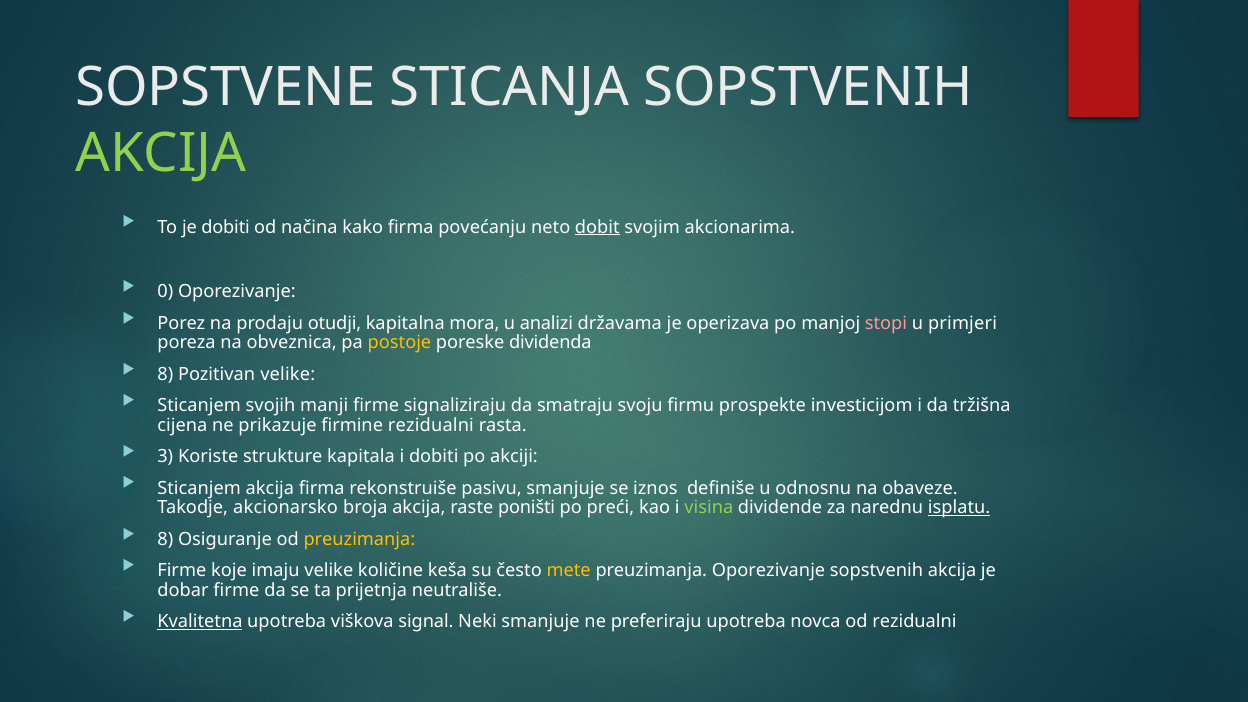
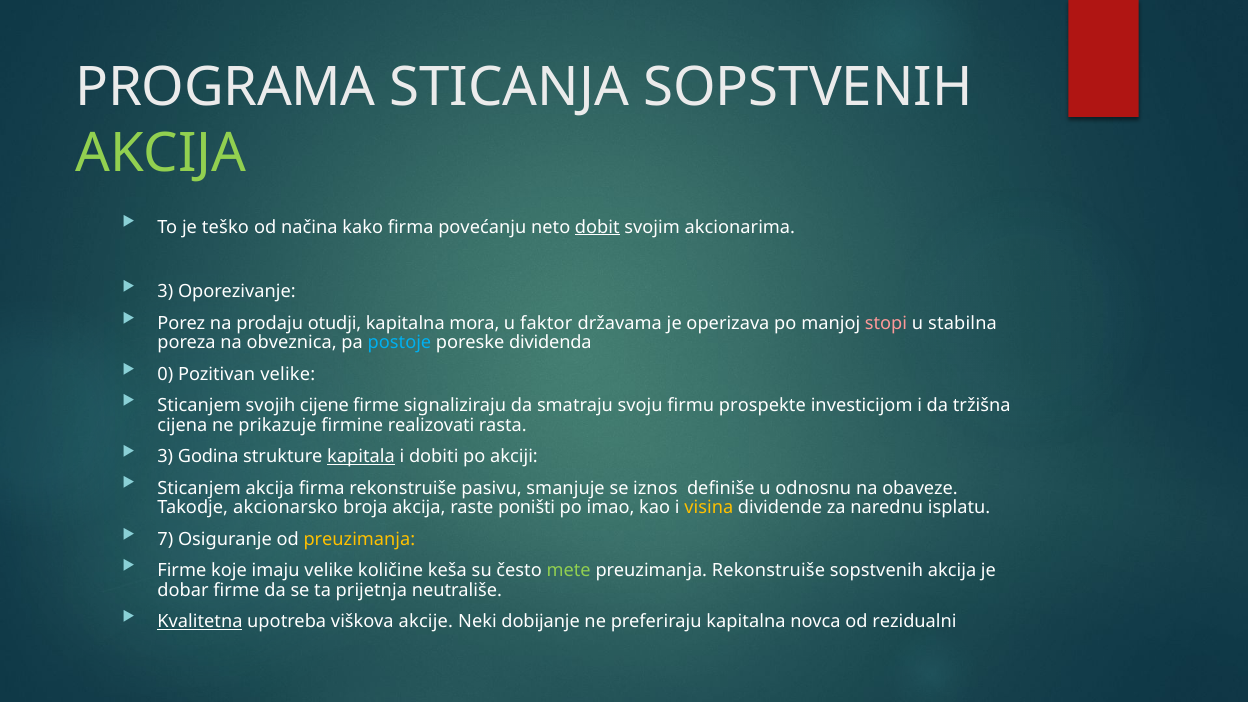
SOPSTVENE: SOPSTVENE -> PROGRAMA (226, 88)
je dobiti: dobiti -> teško (225, 227)
0: 0 -> 3 (165, 292)
analizi: analizi -> faktor (546, 323)
primjeri: primjeri -> stabilna (963, 323)
postoje colour: yellow -> light blue (399, 343)
8: 8 -> 0 (165, 374)
manji: manji -> cijene (324, 406)
firmine rezidualni: rezidualni -> realizovati (431, 425)
Koriste: Koriste -> Godina (208, 457)
kapitala underline: none -> present (361, 457)
preći: preći -> imao (611, 508)
visina colour: light green -> yellow (709, 508)
isplatu underline: present -> none (959, 508)
8: 8 -> 7 (165, 539)
mete colour: yellow -> light green (569, 570)
preuzimanja Oporezivanje: Oporezivanje -> Rekonstruiše (768, 570)
signal: signal -> akcije (426, 622)
Neki smanjuje: smanjuje -> dobijanje (541, 622)
preferiraju upotreba: upotreba -> kapitalna (746, 622)
